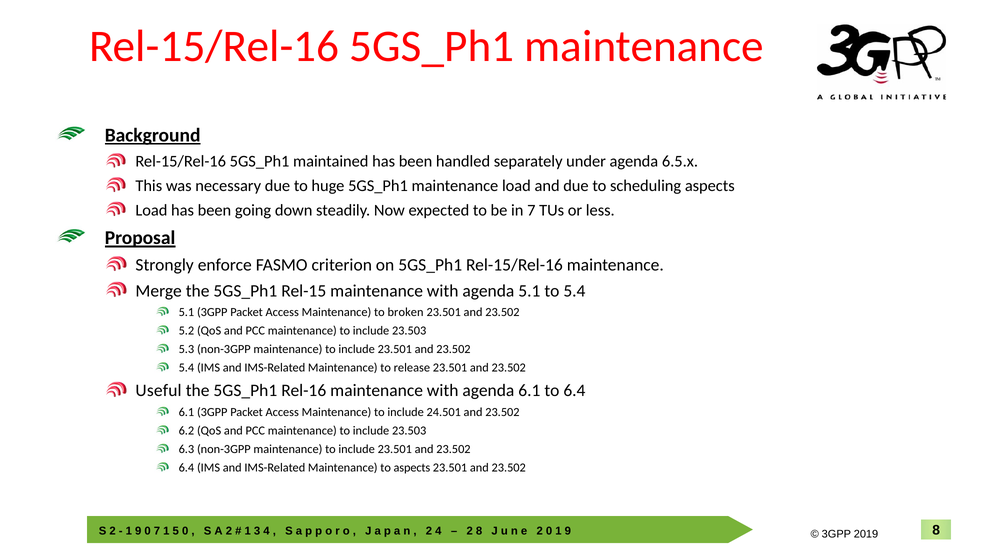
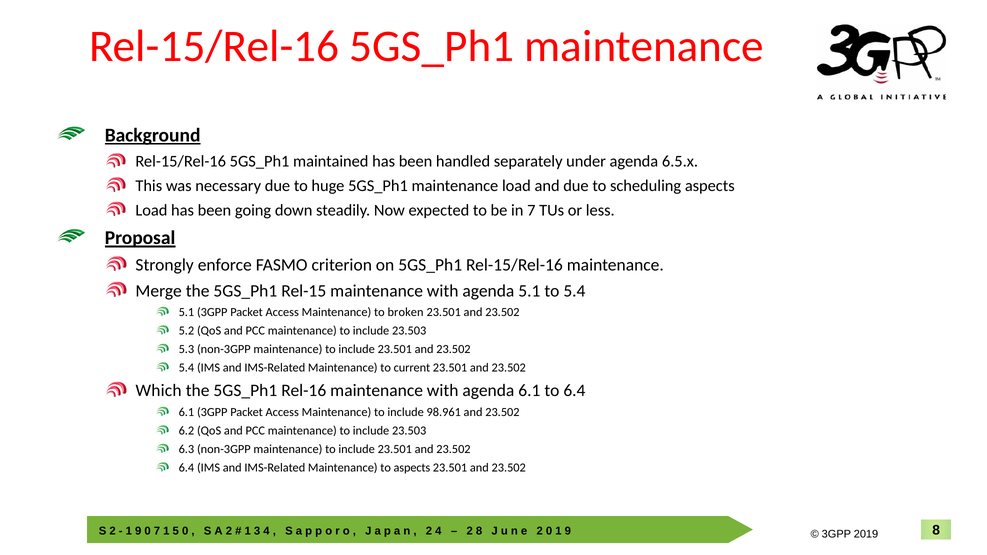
release: release -> current (412, 368)
Useful: Useful -> Which (159, 391)
24.501: 24.501 -> 98.961 (444, 412)
